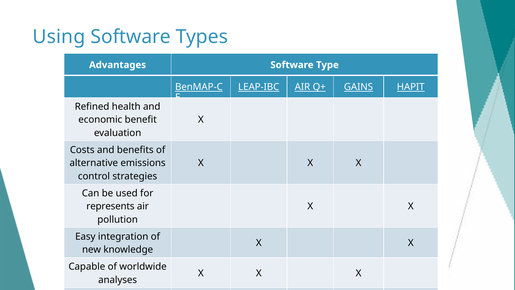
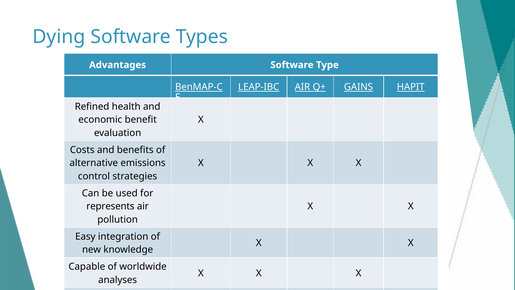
Using: Using -> Dying (59, 37)
